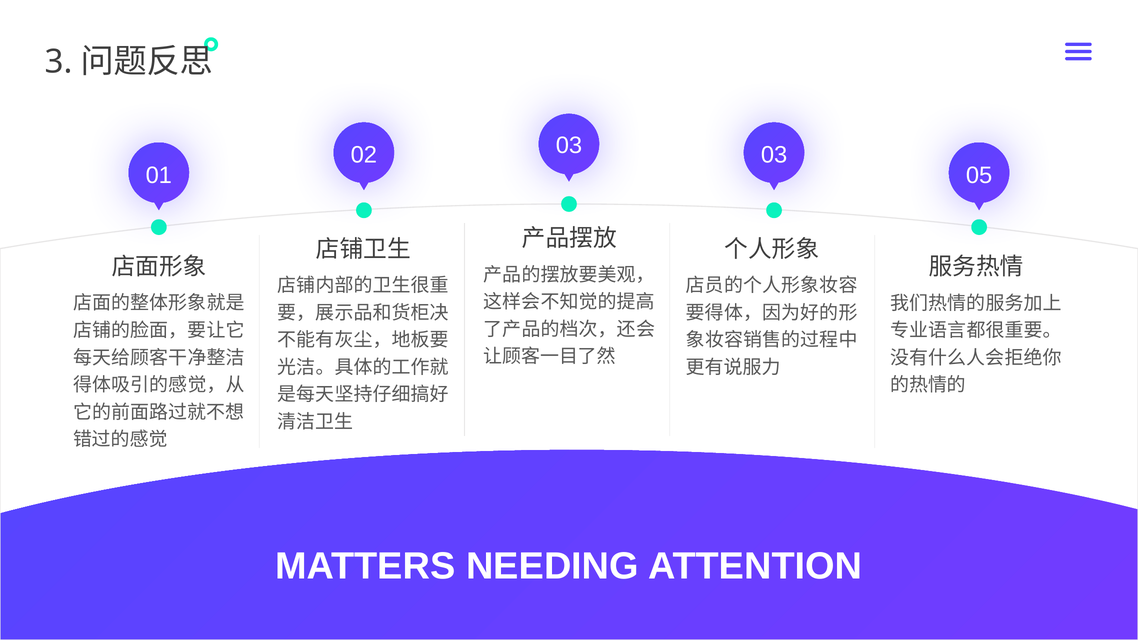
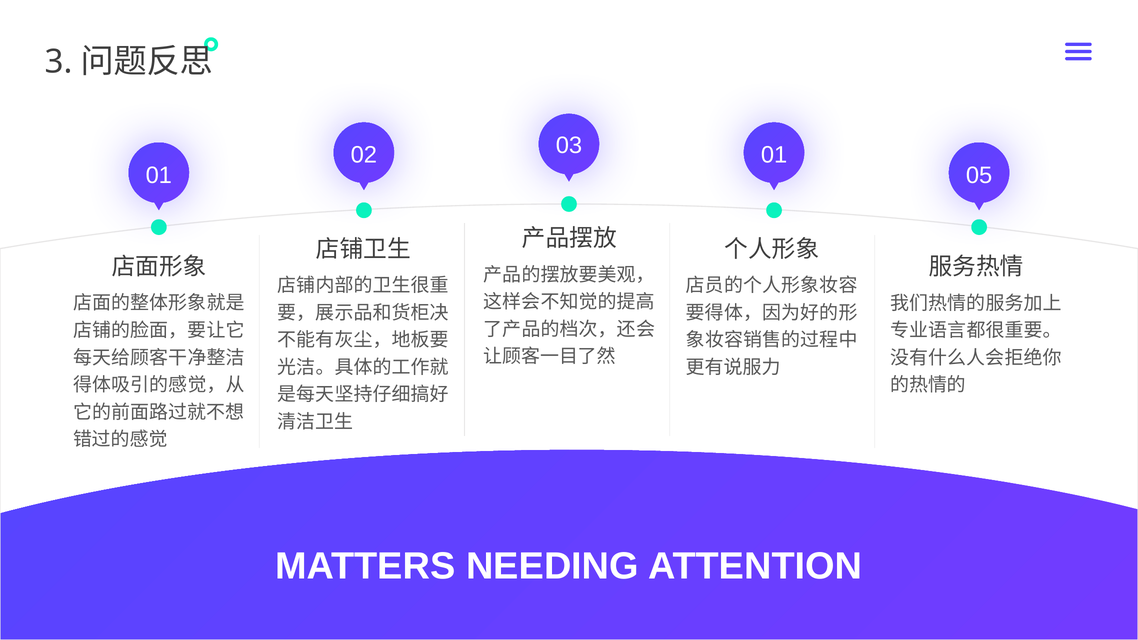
03 03: 03 -> 01 (774, 155)
